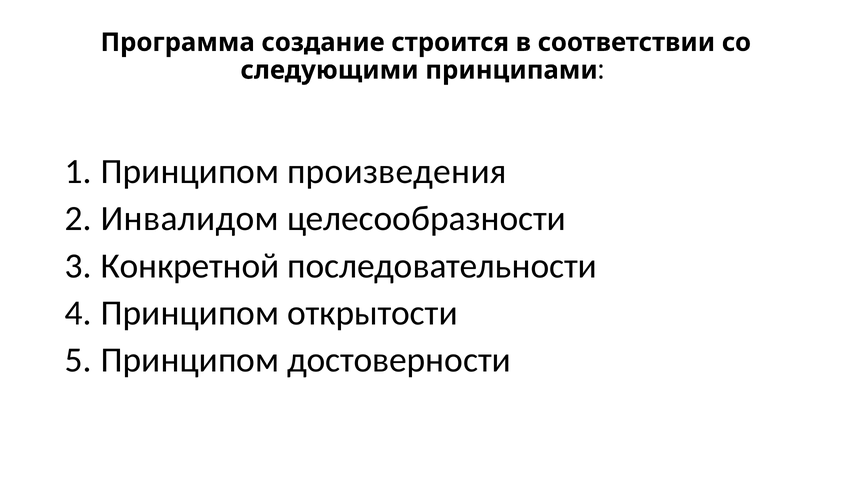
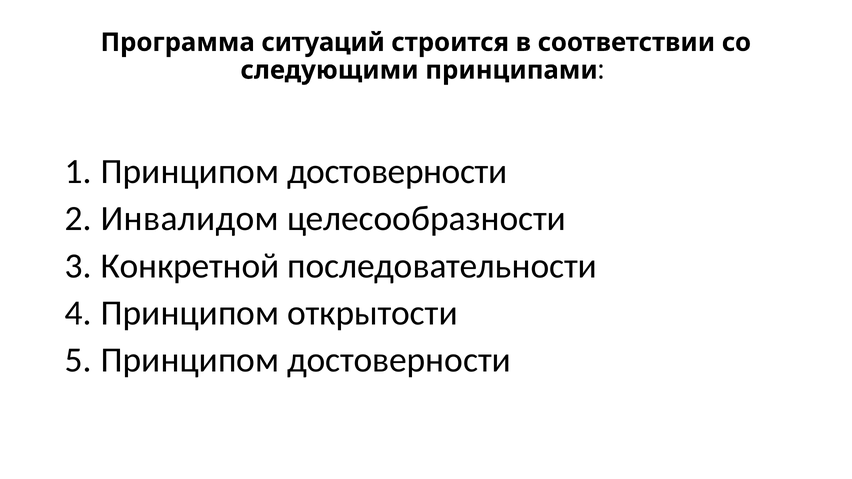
создание: создание -> ситуаций (323, 42)
произведения: произведения -> достоверности (397, 172)
